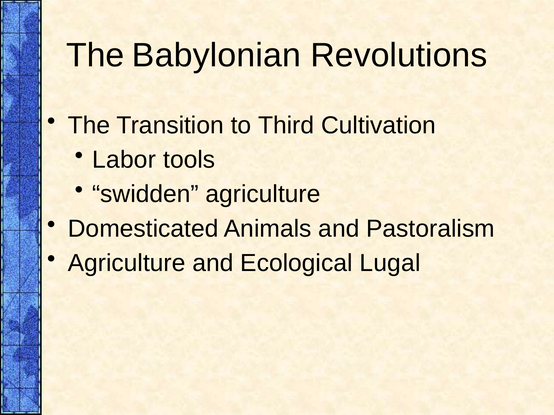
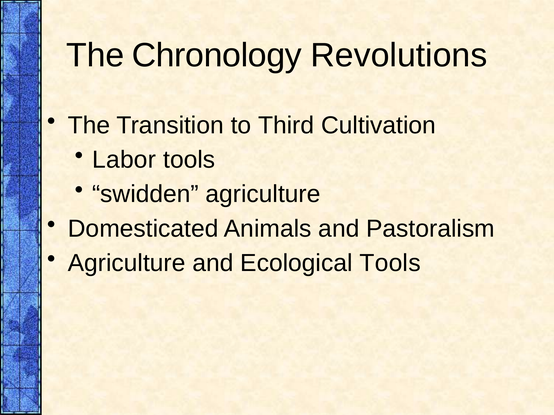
Babylonian: Babylonian -> Chronology (217, 55)
Ecological Lugal: Lugal -> Tools (390, 263)
